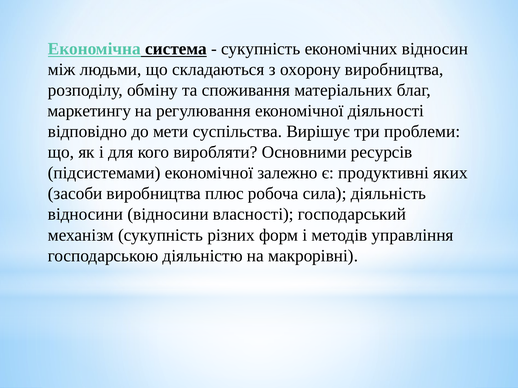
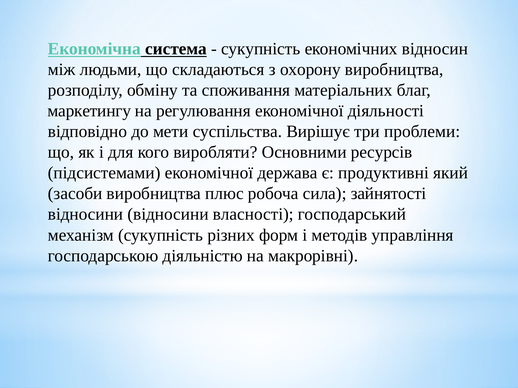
залежно: залежно -> держава (288, 173)
яких: яких -> який (451, 173)
діяльність: діяльність -> зайнятості (389, 194)
